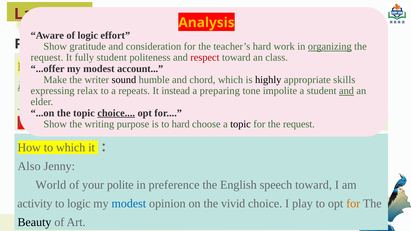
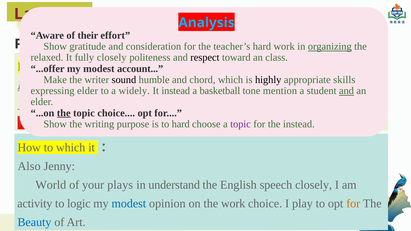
Analysis colour: yellow -> light blue (206, 23)
of logic: logic -> their (88, 35)
request: request -> relaxed (47, 58)
fully student: student -> closely (112, 58)
respect colour: red -> black (205, 58)
relax: relax -> elder (88, 91)
repeats: repeats -> widely (134, 91)
preparing: preparing -> basketball (220, 91)
impolite: impolite -> mention (280, 91)
the underline: none -> present (64, 113)
choice underline: present -> none (116, 113)
topic colour: black -> purple (241, 124)
for the request: request -> instead (299, 124)
polite: polite -> plays (120, 185)
preference: preference -> understand (174, 185)
speech toward: toward -> closely (314, 185)
the vivid: vivid -> work (233, 204)
Beauty colour: black -> blue (34, 222)
